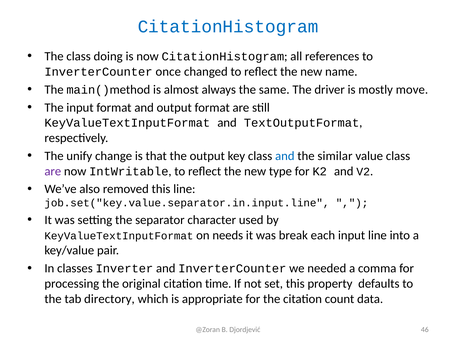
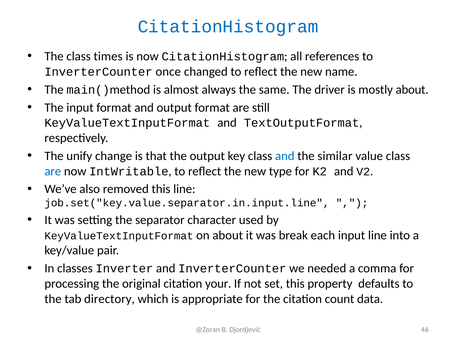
doing: doing -> times (108, 56)
mostly move: move -> about (412, 90)
are colour: purple -> blue (53, 171)
on needs: needs -> about (228, 235)
time: time -> your (218, 284)
